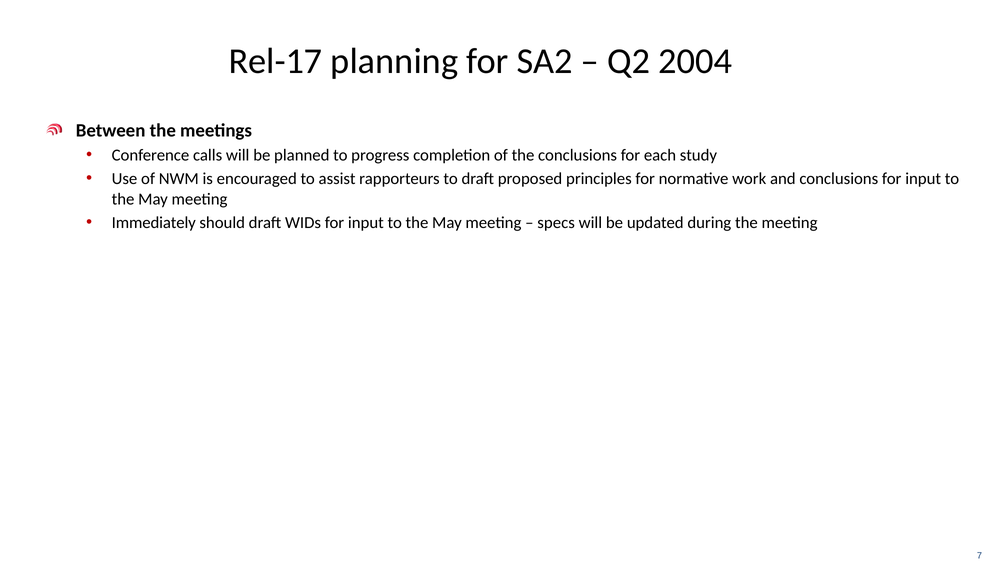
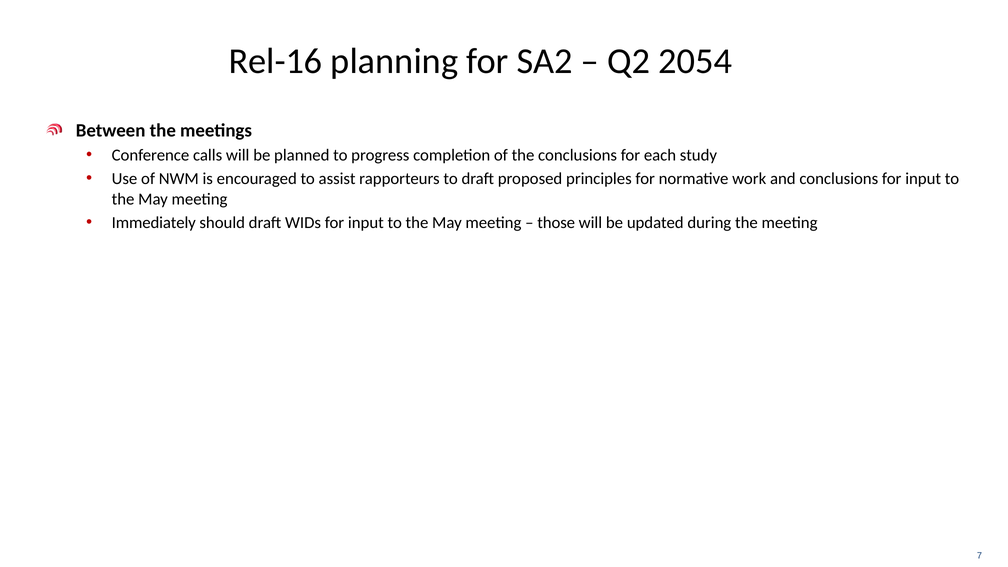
Rel-17: Rel-17 -> Rel-16 (276, 61)
2004: 2004 -> 2054 (695, 61)
specs: specs -> those (556, 223)
